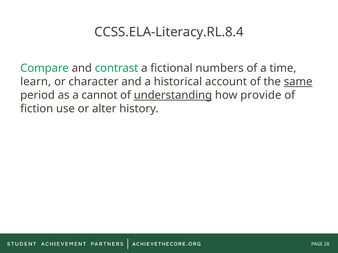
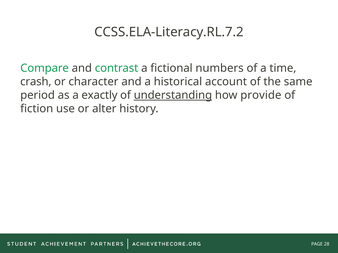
CCSS.ELA-Literacy.RL.8.4: CCSS.ELA-Literacy.RL.8.4 -> CCSS.ELA-Literacy.RL.7.2 (169, 32)
learn: learn -> crash (36, 82)
same underline: present -> none (298, 82)
cannot: cannot -> exactly (99, 95)
